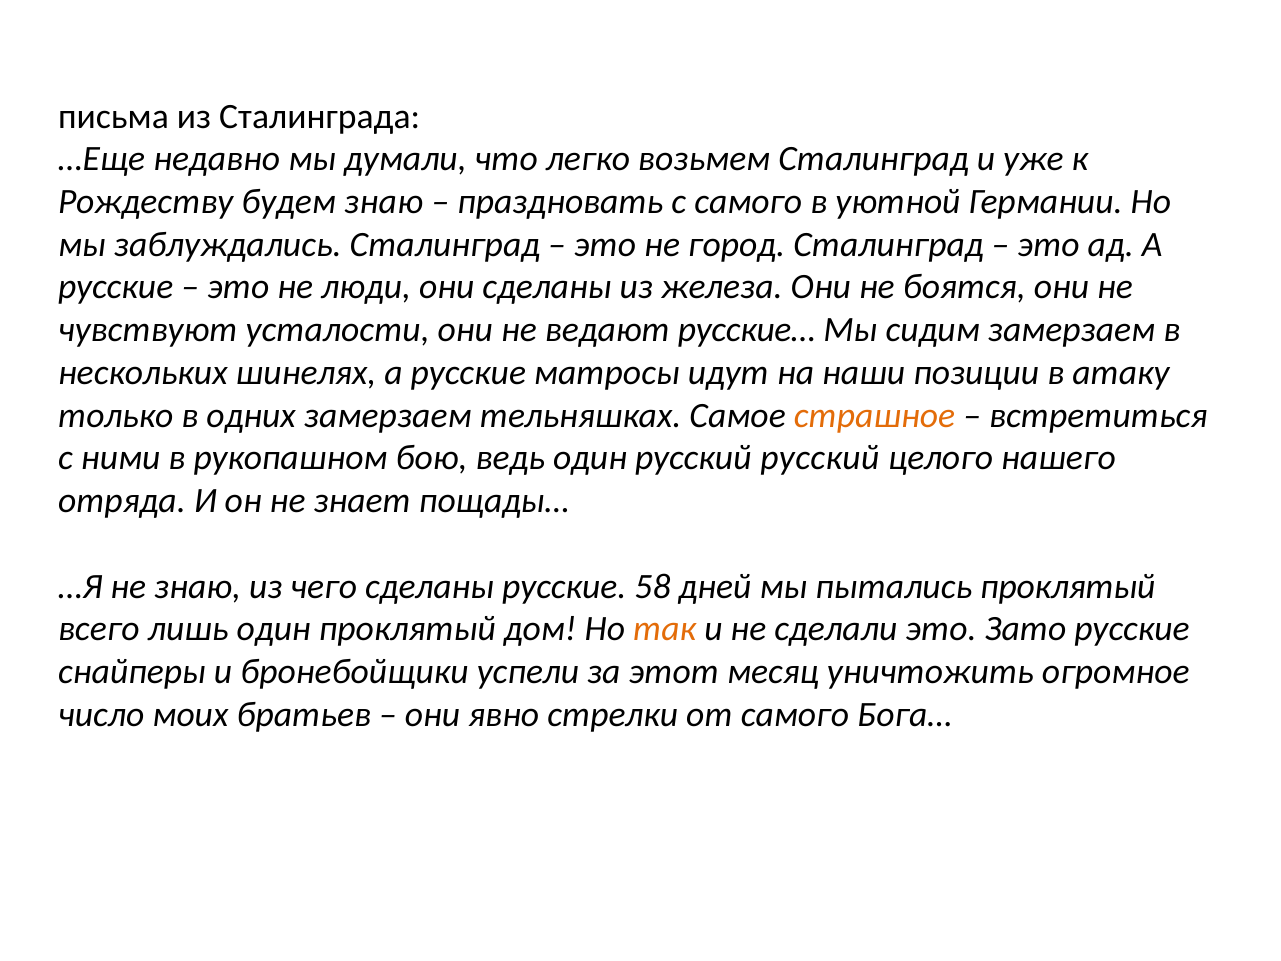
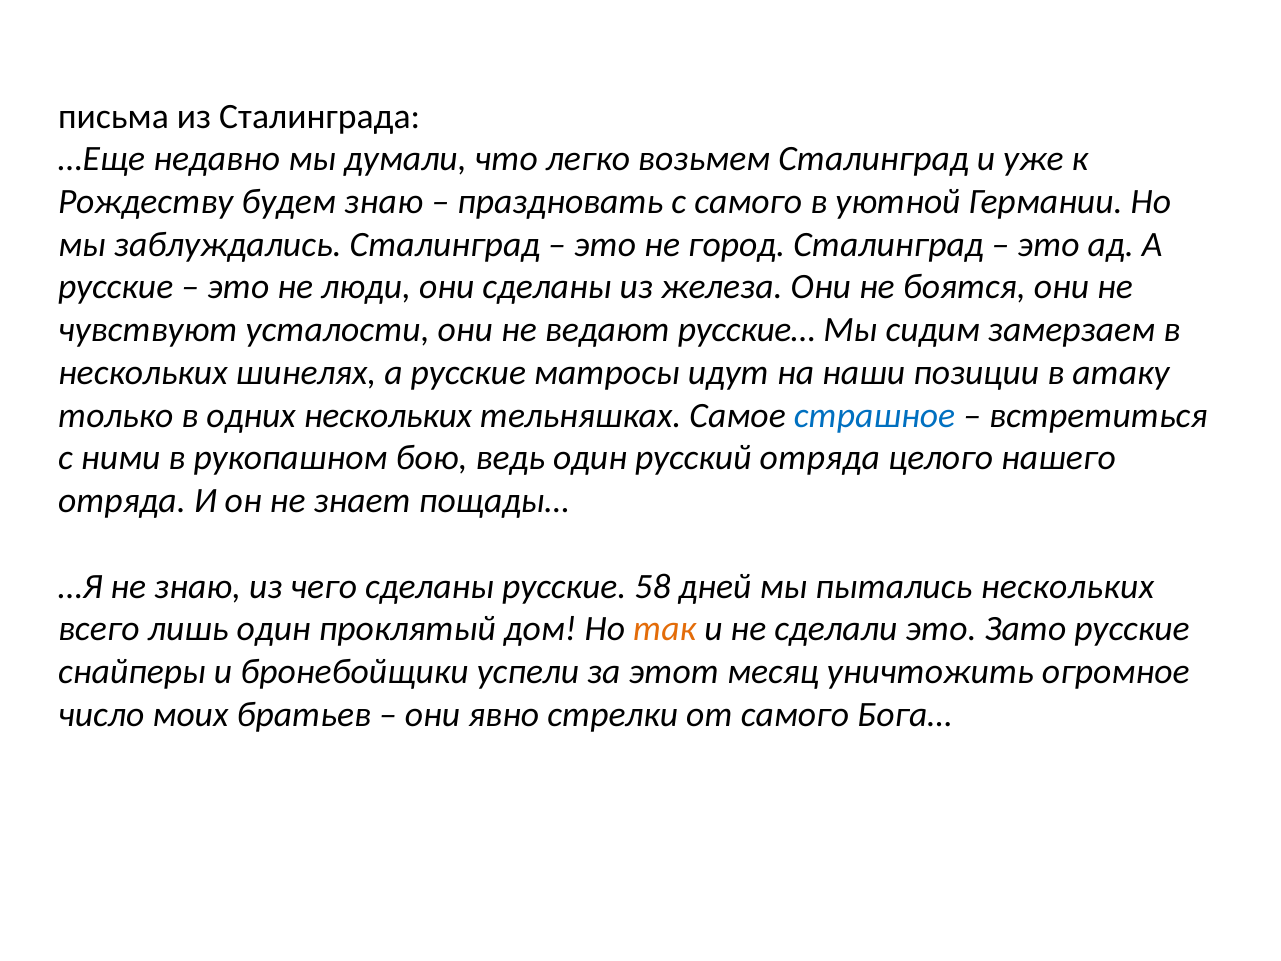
одних замерзаем: замерзаем -> нескольких (388, 415)
страшное colour: orange -> blue (875, 415)
русский русский: русский -> отряда (820, 458)
пытались проклятый: проклятый -> нескольких (1068, 586)
